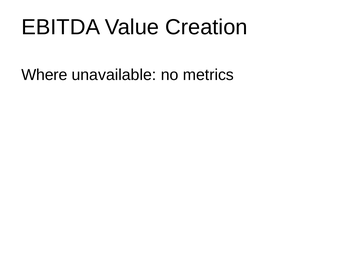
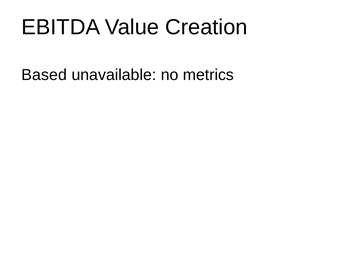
Where: Where -> Based (44, 75)
